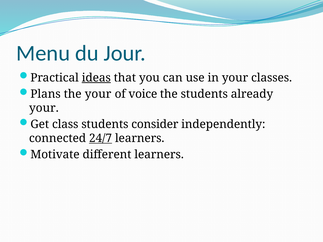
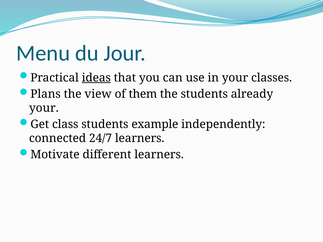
the your: your -> view (98, 94)
voice: voice -> them (143, 94)
consider: consider -> example (155, 124)
24/7 underline: present -> none (101, 138)
